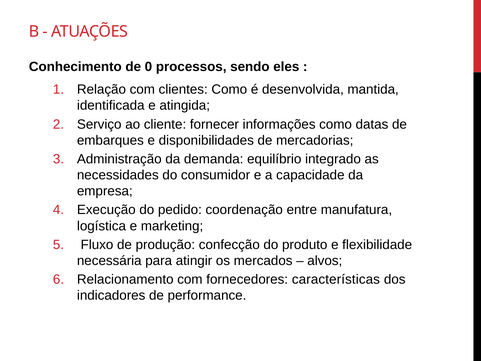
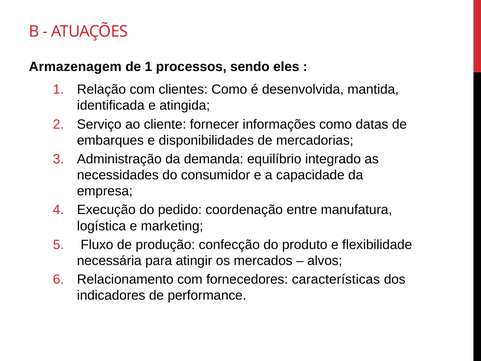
Conhecimento: Conhecimento -> Armazenagem (75, 67)
de 0: 0 -> 1 (148, 67)
